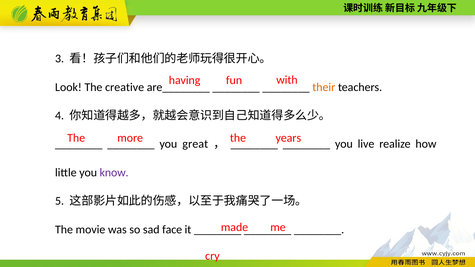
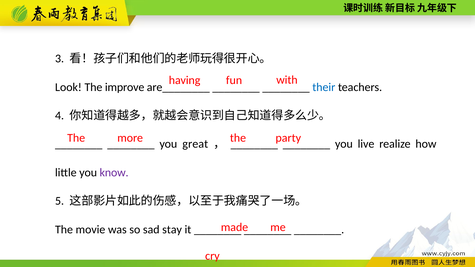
creative: creative -> improve (125, 87)
their colour: orange -> blue (324, 87)
years: years -> party (288, 138)
face: face -> stay (172, 230)
